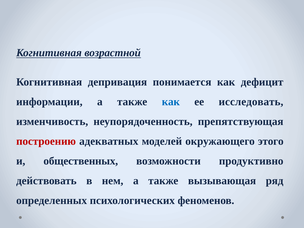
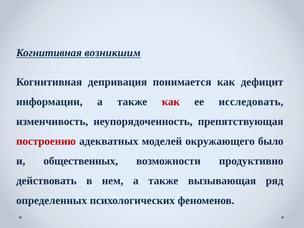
возрастной: возрастной -> возникшим (113, 53)
как colour: blue -> red (171, 102)
этого: этого -> было (271, 141)
